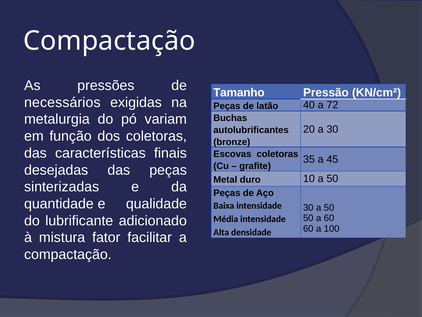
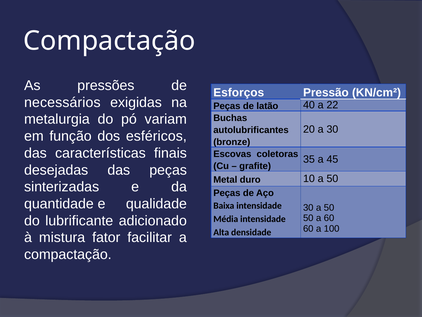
Tamanho: Tamanho -> Esforços (239, 92)
72: 72 -> 22 (332, 105)
dos coletoras: coletoras -> esféricos (156, 136)
